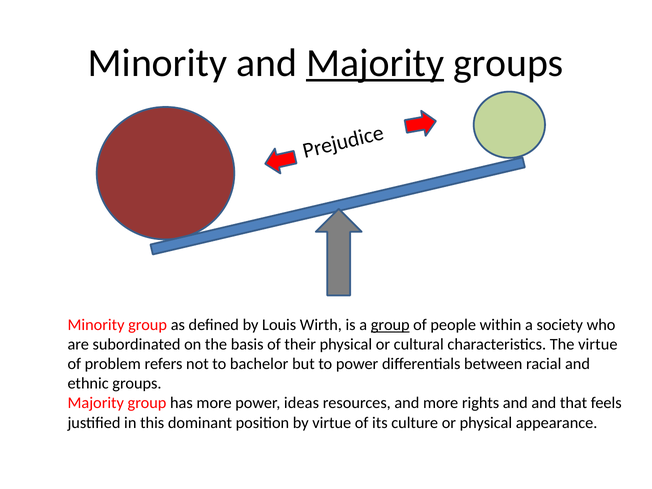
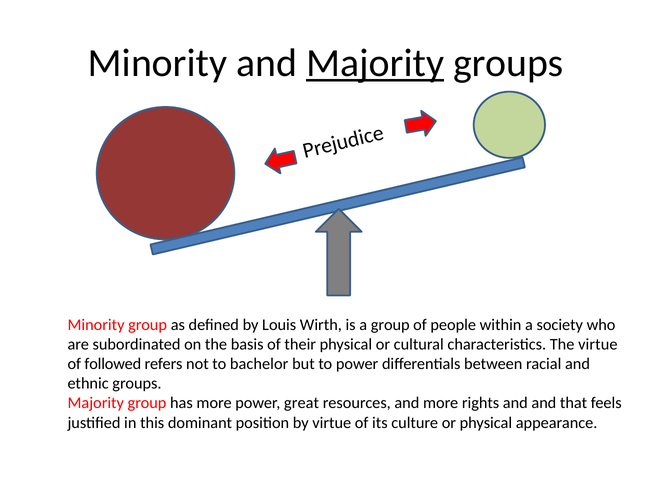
group underline: present -> none (390, 325)
problem: problem -> followed (113, 364)
ideas: ideas -> great (302, 403)
